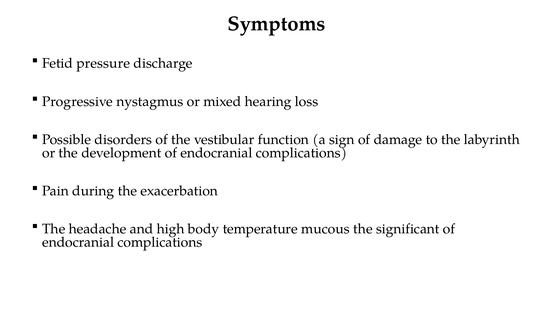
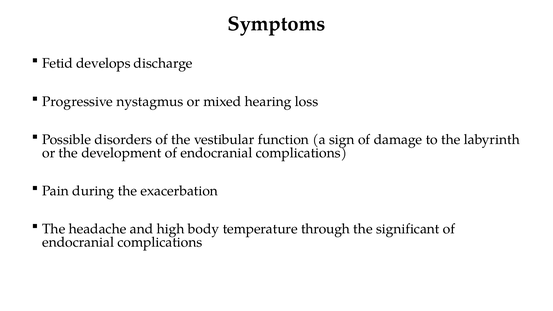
pressure: pressure -> develops (103, 63)
mucous: mucous -> through (326, 229)
